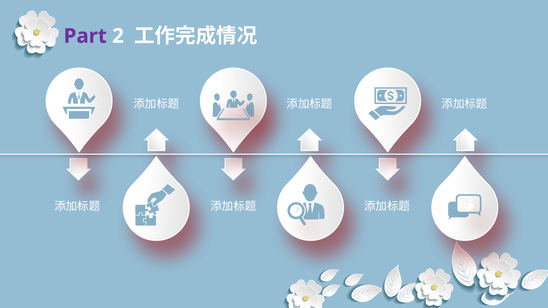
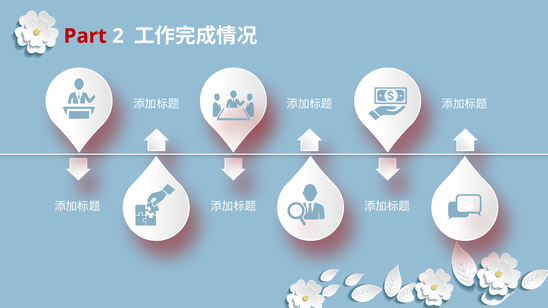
Part colour: purple -> red (85, 36)
